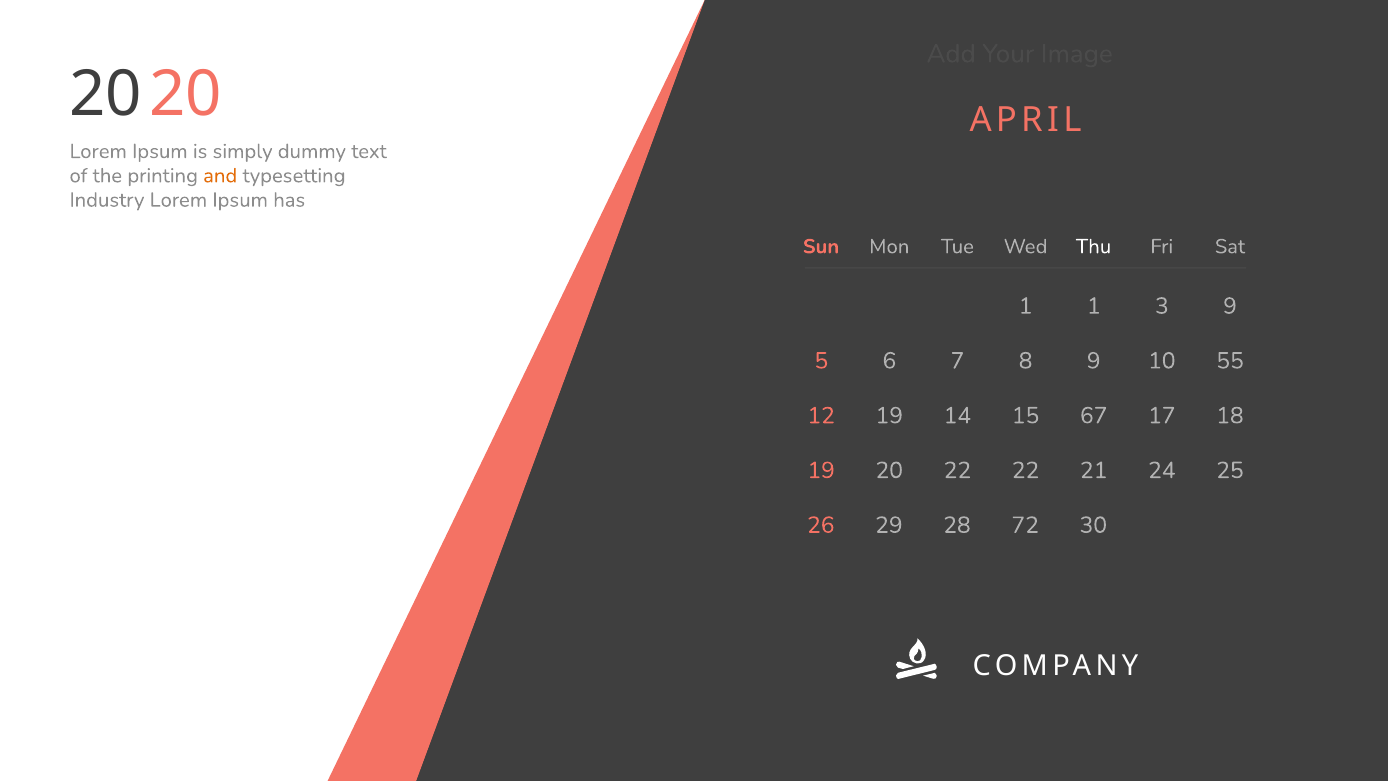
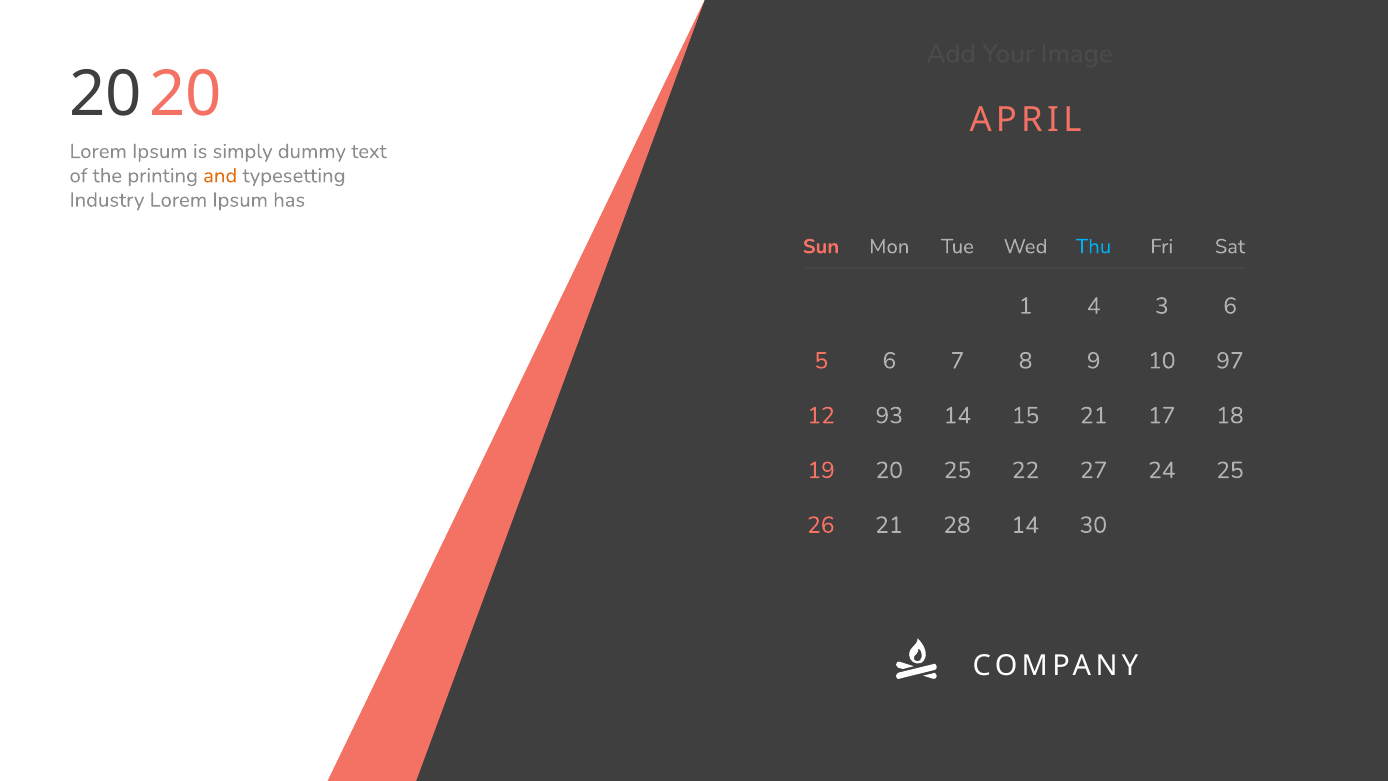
Thu colour: white -> light blue (1094, 246)
1 1: 1 -> 4 (1094, 306)
3 9: 9 -> 6 (1230, 306)
55: 55 -> 97 (1230, 361)
12 19: 19 -> 93 (889, 415)
15 67: 67 -> 21 (1094, 415)
20 22: 22 -> 25 (957, 470)
21: 21 -> 27 (1094, 470)
26 29: 29 -> 21 (889, 525)
28 72: 72 -> 14 (1025, 525)
